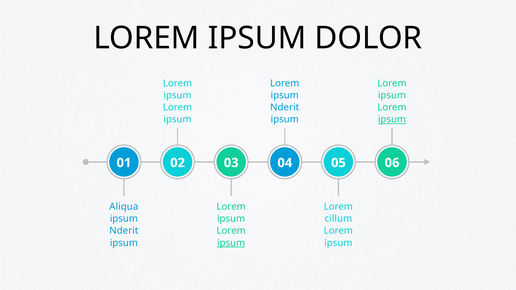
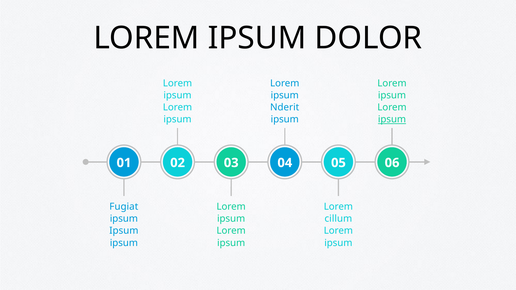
Aliqua: Aliqua -> Fugiat (124, 207)
Nderit: Nderit -> Ipsum (124, 231)
ipsum underline: present -> none (231, 243)
